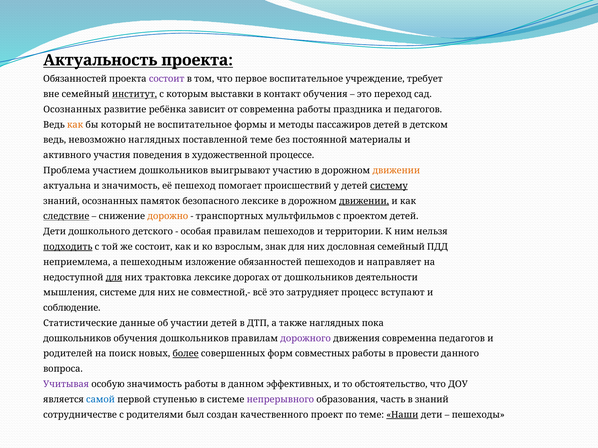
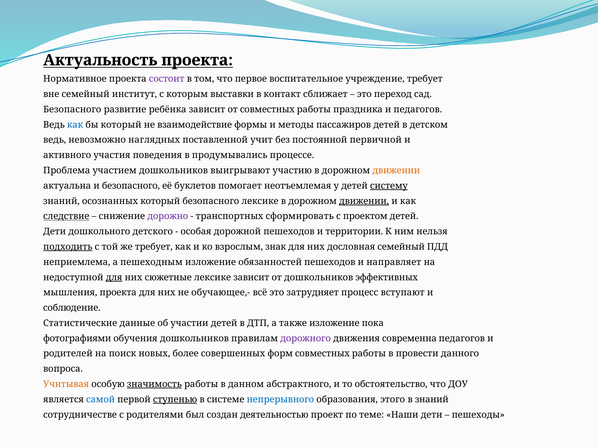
Обязанностей: Обязанностей -> Нормативное (75, 79)
институт underline: present -> none (134, 94)
контакт обучения: обучения -> сближает (325, 94)
Осознанных: Осознанных -> Безопасного (72, 110)
от современна: современна -> совместных (267, 110)
как colour: orange -> blue (75, 125)
не воспитательное: воспитательное -> взаимодействие (195, 125)
поставленной теме: теме -> учит (262, 140)
материалы: материалы -> первичной (376, 140)
художественной: художественной -> продумывались (230, 155)
и значимость: значимость -> безопасного (131, 186)
пешеход: пешеход -> буклетов (195, 186)
происшествий: происшествий -> неотъемлемая (298, 186)
осознанных памяток: памяток -> который (160, 201)
дорожно colour: orange -> purple (168, 217)
мультфильмов: мультфильмов -> сформировать (300, 217)
особая правилам: правилам -> дорожной (237, 232)
же состоит: состоит -> требует (154, 247)
трактовка: трактовка -> сюжетные (168, 278)
лексике дорогах: дорогах -> зависит (251, 278)
деятельности: деятельности -> эффективных (387, 278)
мышления системе: системе -> проекта (118, 293)
совместной,-: совместной,- -> обучающее,- (221, 293)
также наглядных: наглядных -> изложение (334, 323)
дошкольников: дошкольников -> фотографиями (77, 339)
более underline: present -> none (186, 354)
Учитывая colour: purple -> orange (66, 385)
значимость underline: none -> present (154, 385)
эффективных: эффективных -> абстрактного (299, 385)
ступенью underline: none -> present (175, 400)
непрерывного colour: purple -> blue (280, 400)
часть: часть -> этого (393, 400)
качественного: качественного -> деятельностью (274, 415)
Наши underline: present -> none (402, 415)
